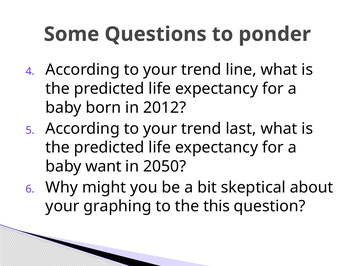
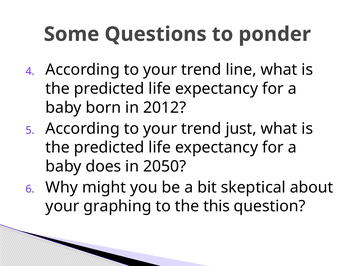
last: last -> just (241, 129)
want: want -> does (103, 167)
